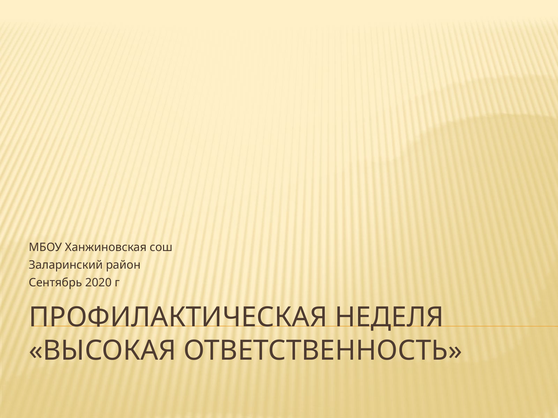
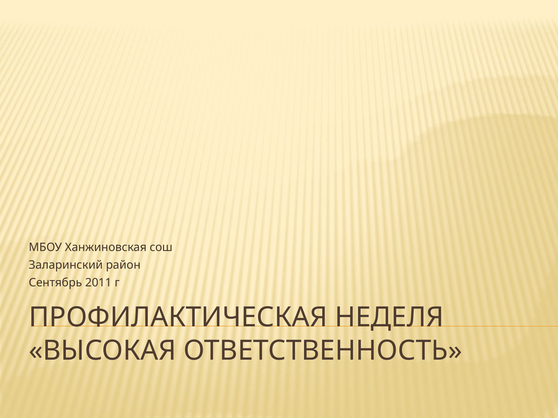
2020: 2020 -> 2011 (98, 283)
